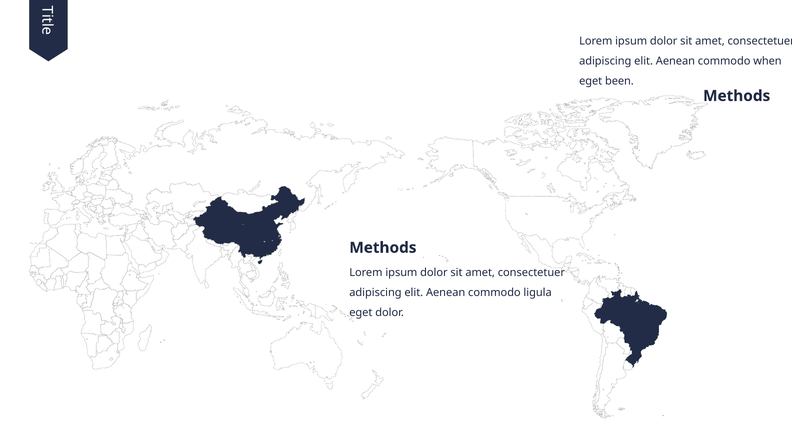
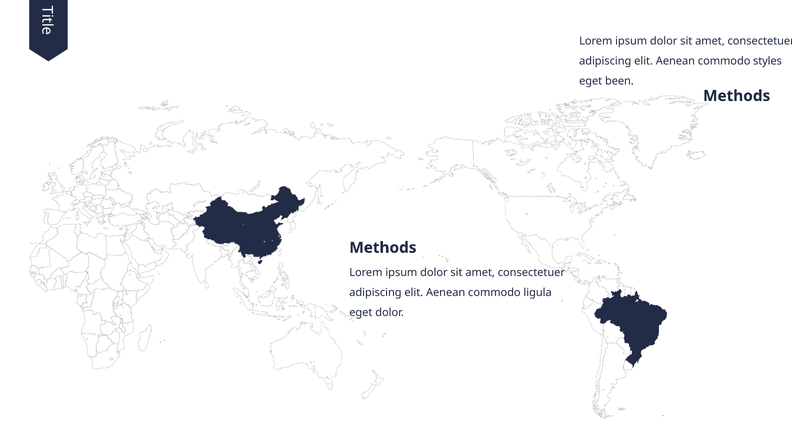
when: when -> styles (767, 61)
